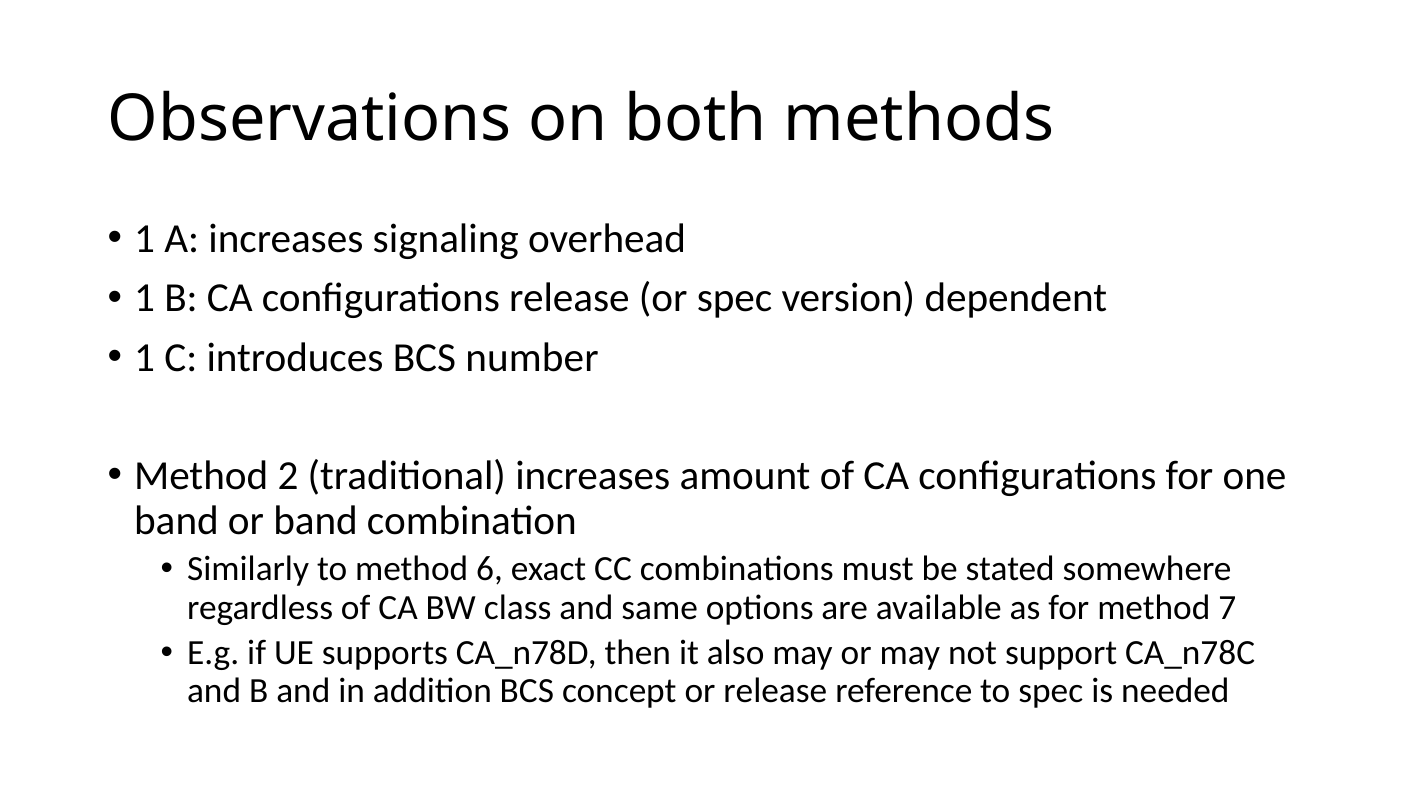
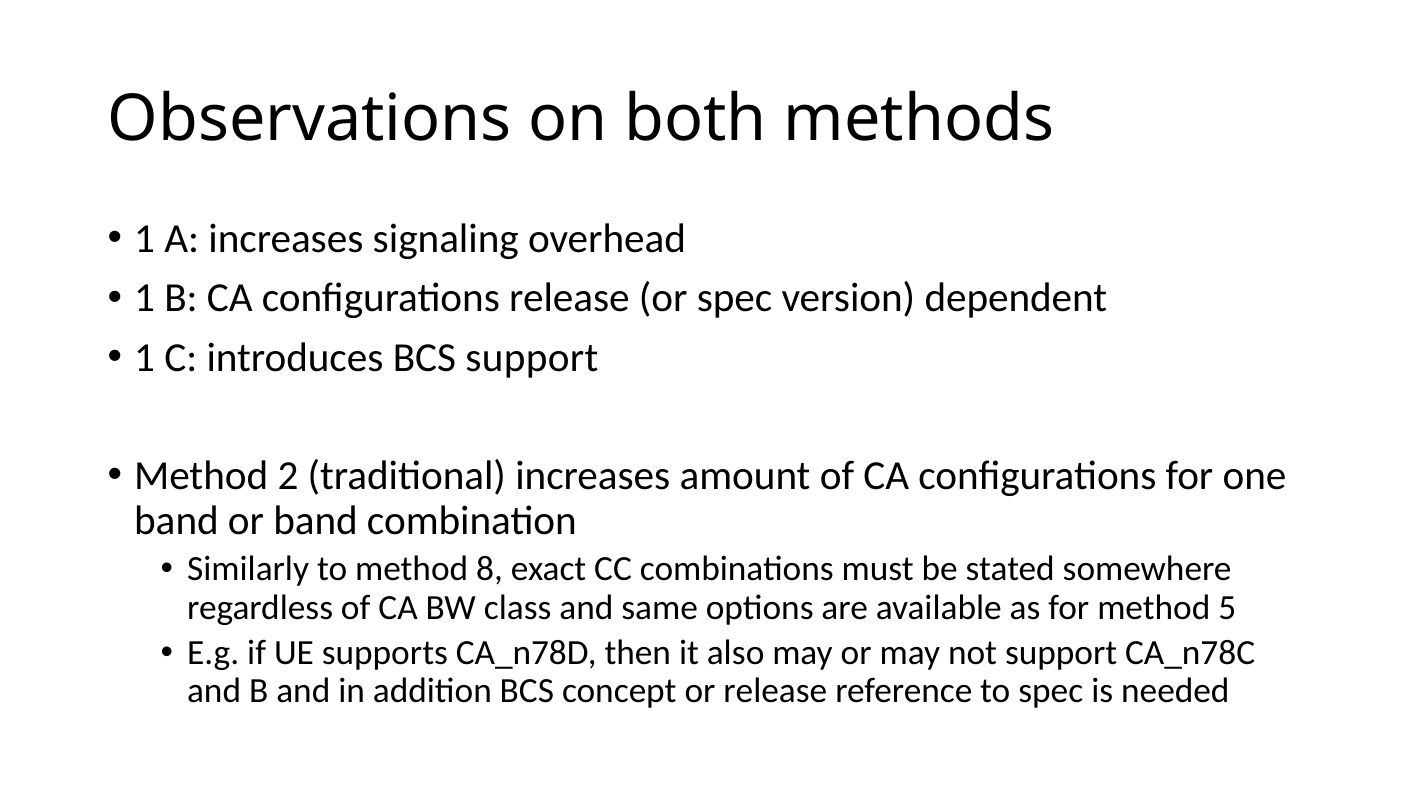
BCS number: number -> support (532, 357)
6: 6 -> 8 (490, 569)
7: 7 -> 5 (1227, 607)
